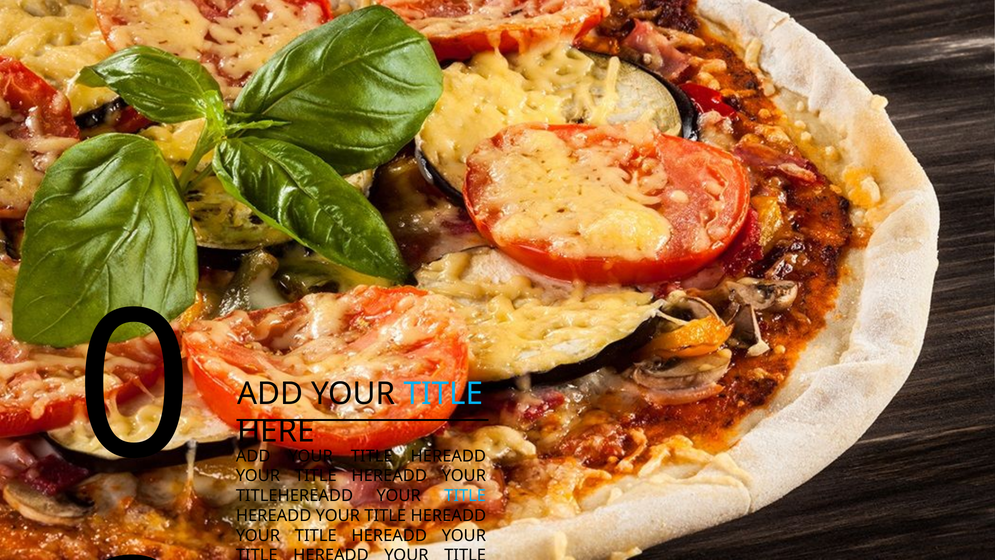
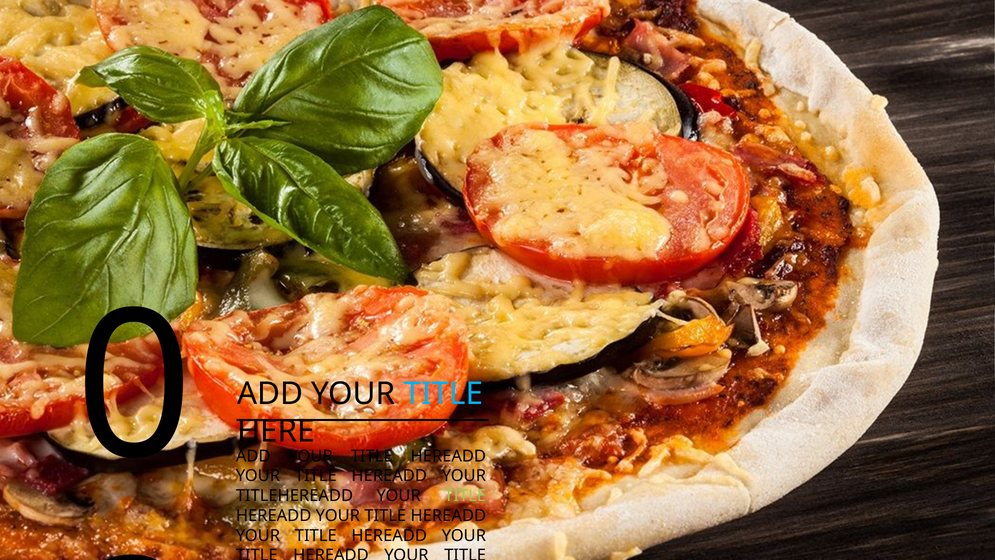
TITLE colour: light blue -> light green (465, 496)
